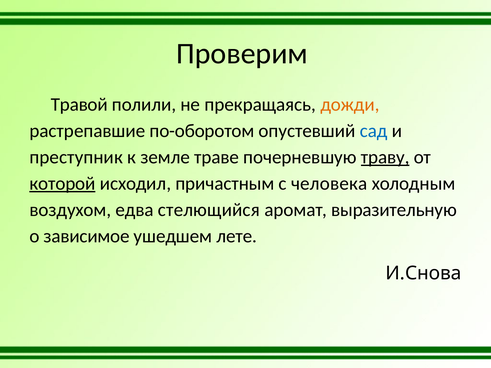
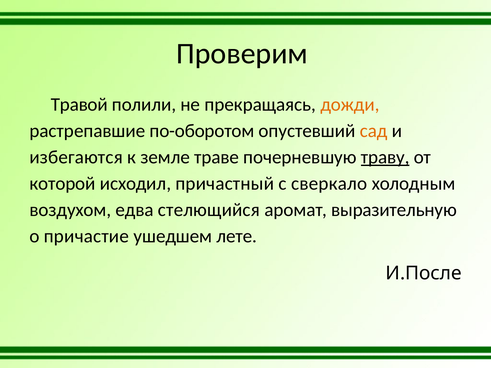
сад colour: blue -> orange (374, 131)
преступник: преступник -> избегаются (76, 157)
которой underline: present -> none (63, 184)
причастным: причастным -> причастный (225, 184)
человека: человека -> сверкало (329, 184)
зависимое: зависимое -> причастие (86, 236)
И.Снова: И.Снова -> И.После (424, 273)
